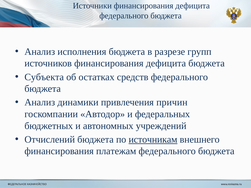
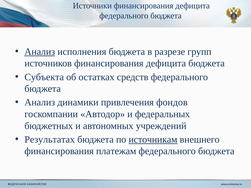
Анализ underline: none -> present (40, 52)
причин: причин -> фондов (172, 103)
Отчислений: Отчислений -> Результатах (50, 140)
